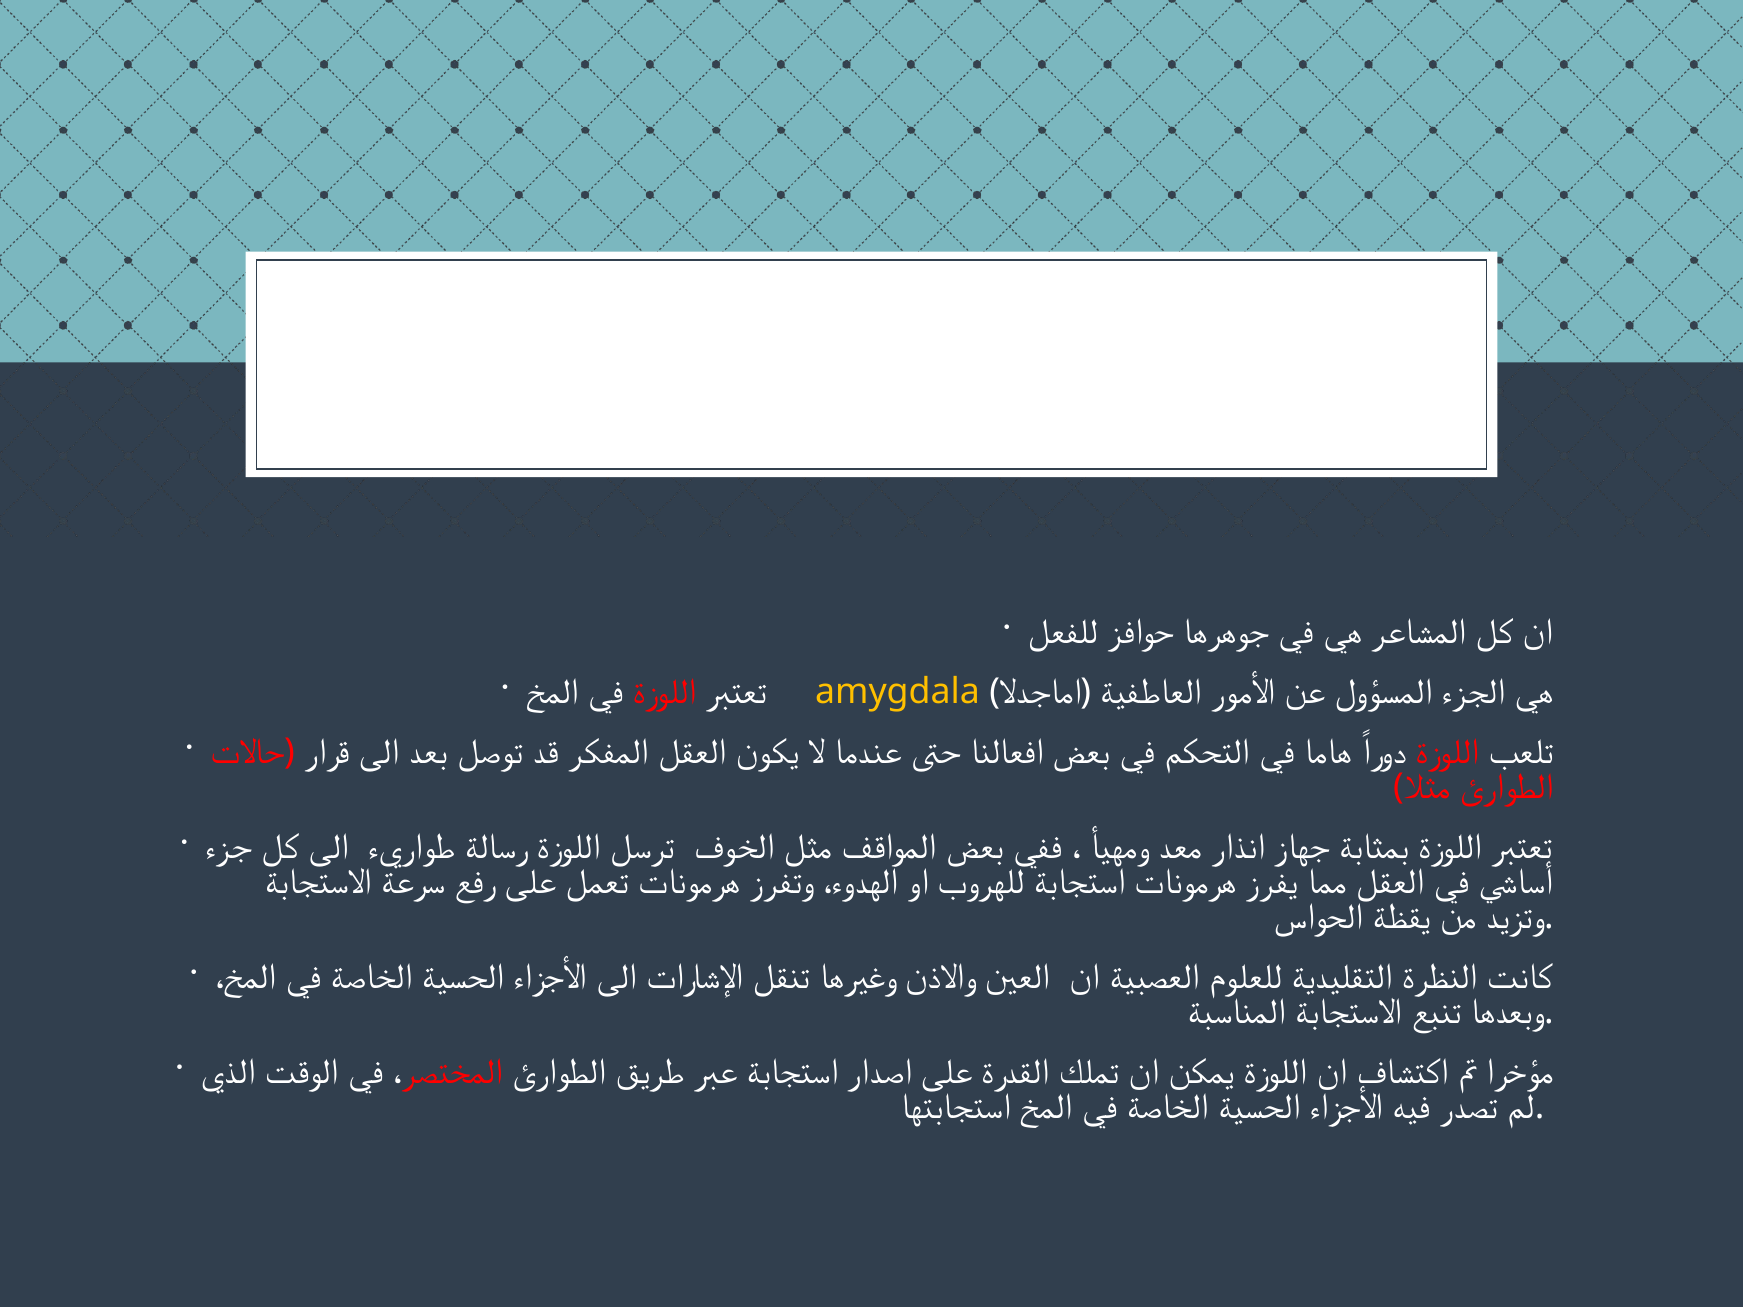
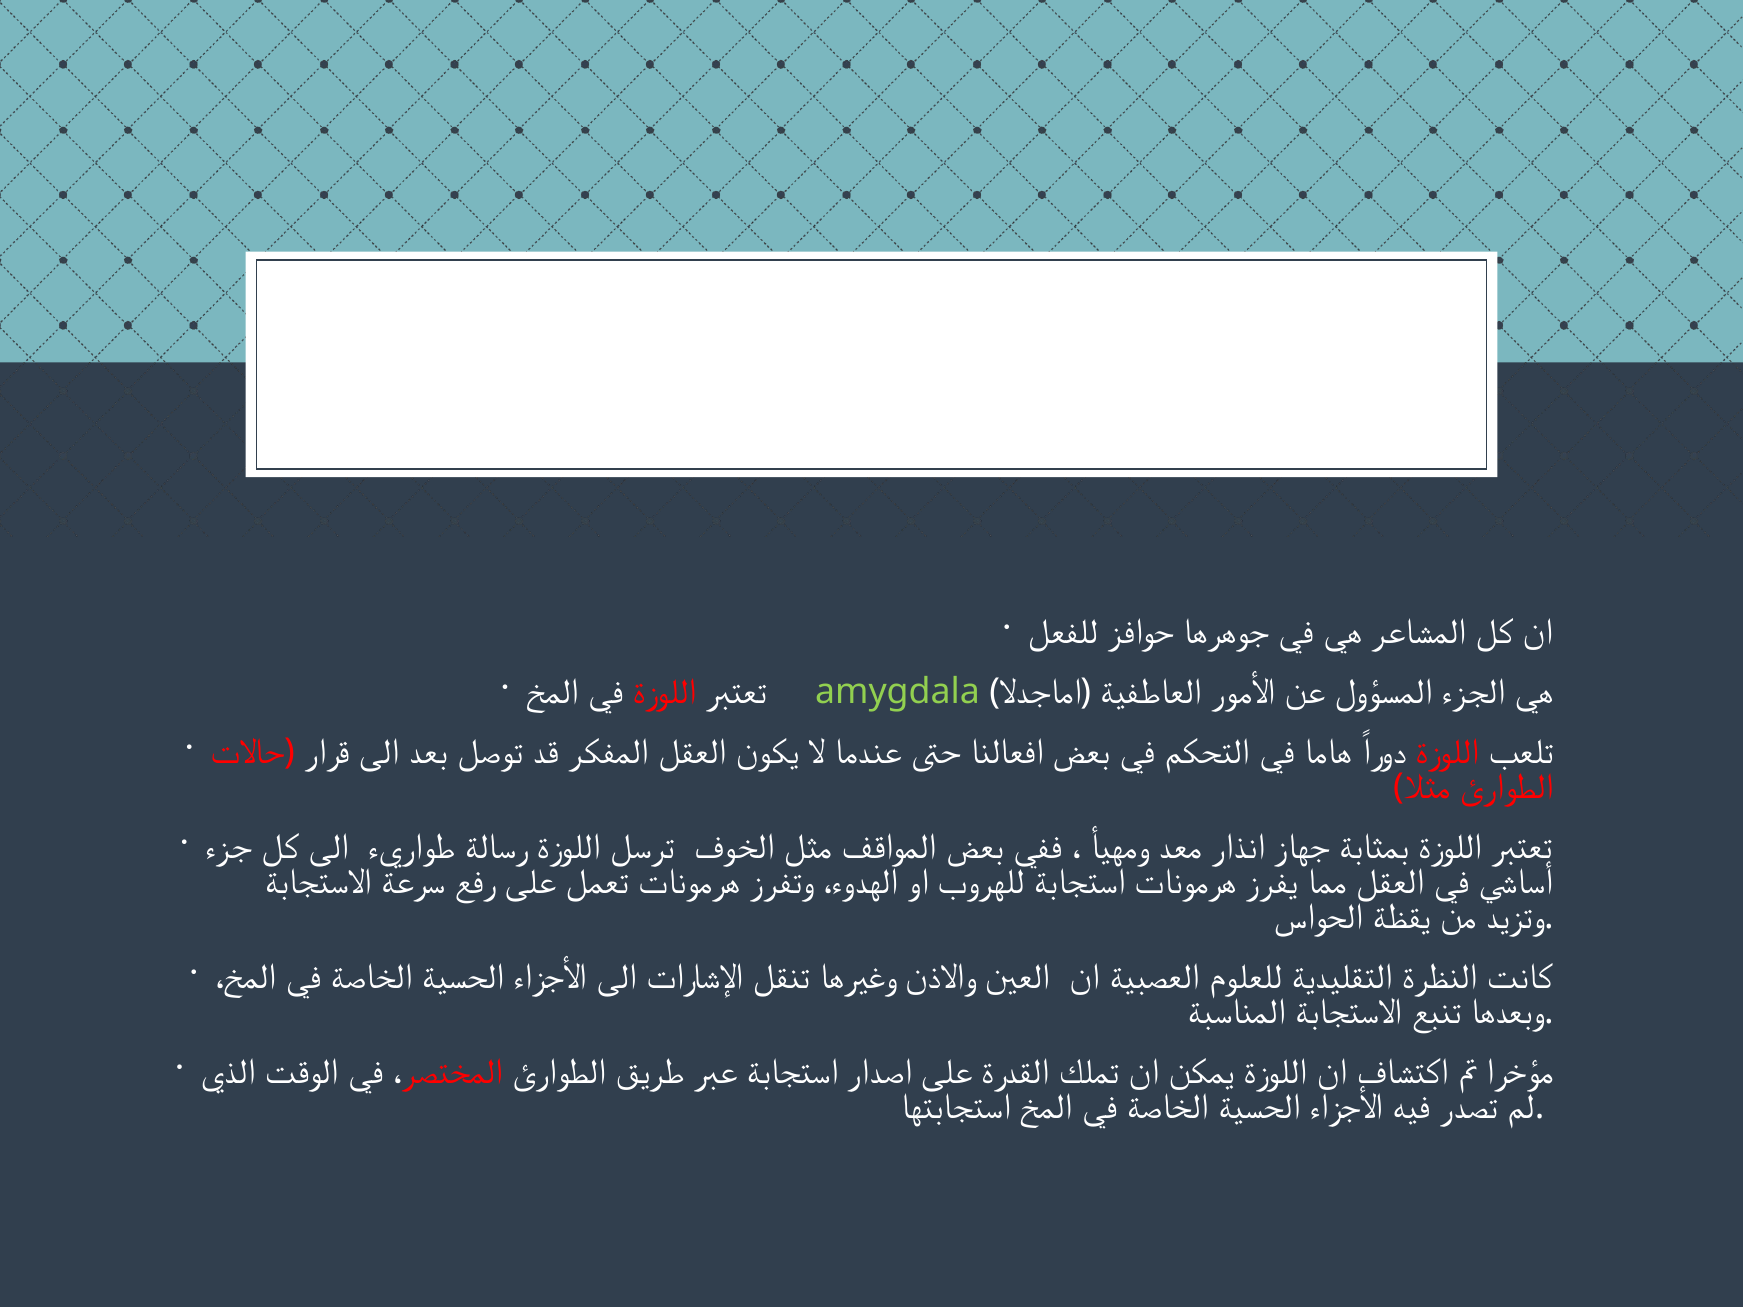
amygdala colour: yellow -> light green (897, 692)
